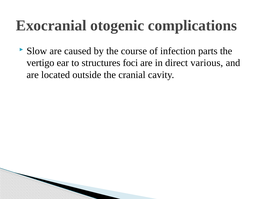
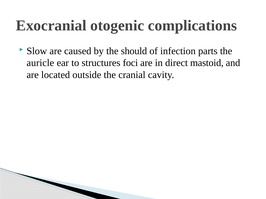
course: course -> should (134, 51)
vertigo: vertigo -> auricle (40, 63)
various: various -> mastoid (207, 63)
